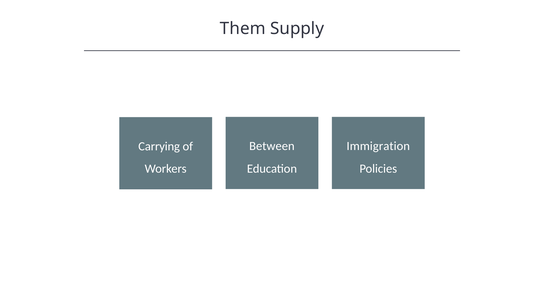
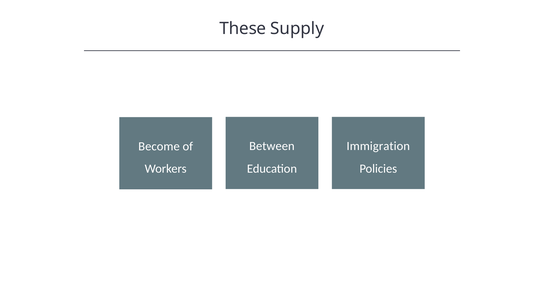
Them: Them -> These (243, 28)
Carrying: Carrying -> Become (159, 146)
